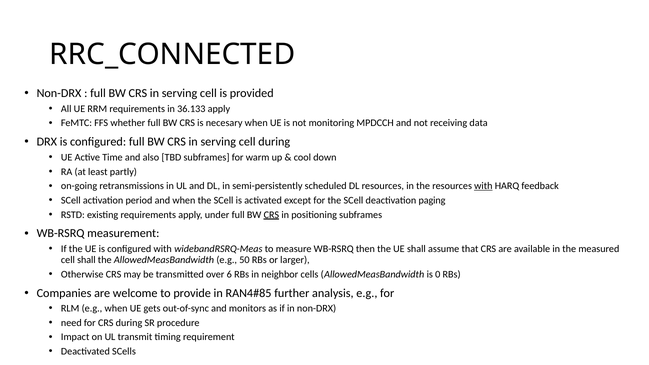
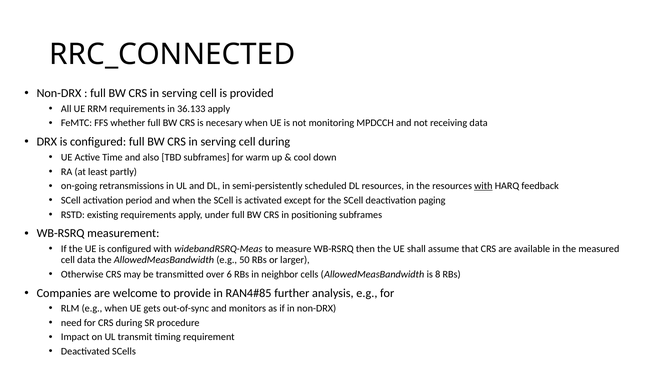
CRS underline: present -> none (271, 215)
cell shall: shall -> data (86, 260)
0: 0 -> 8 (438, 274)
